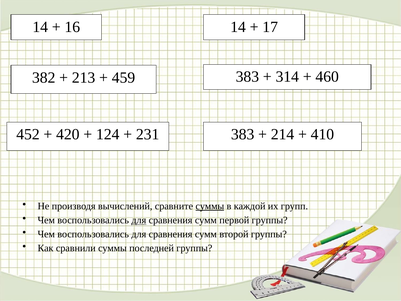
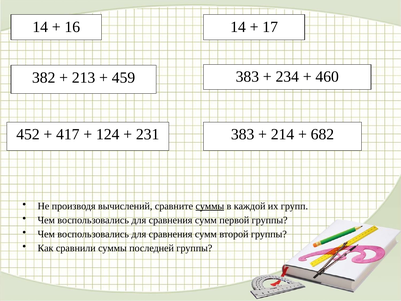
314: 314 -> 234 (287, 77)
420: 420 -> 417 (68, 134)
410: 410 -> 682 (322, 134)
для underline: present -> none (139, 220)
